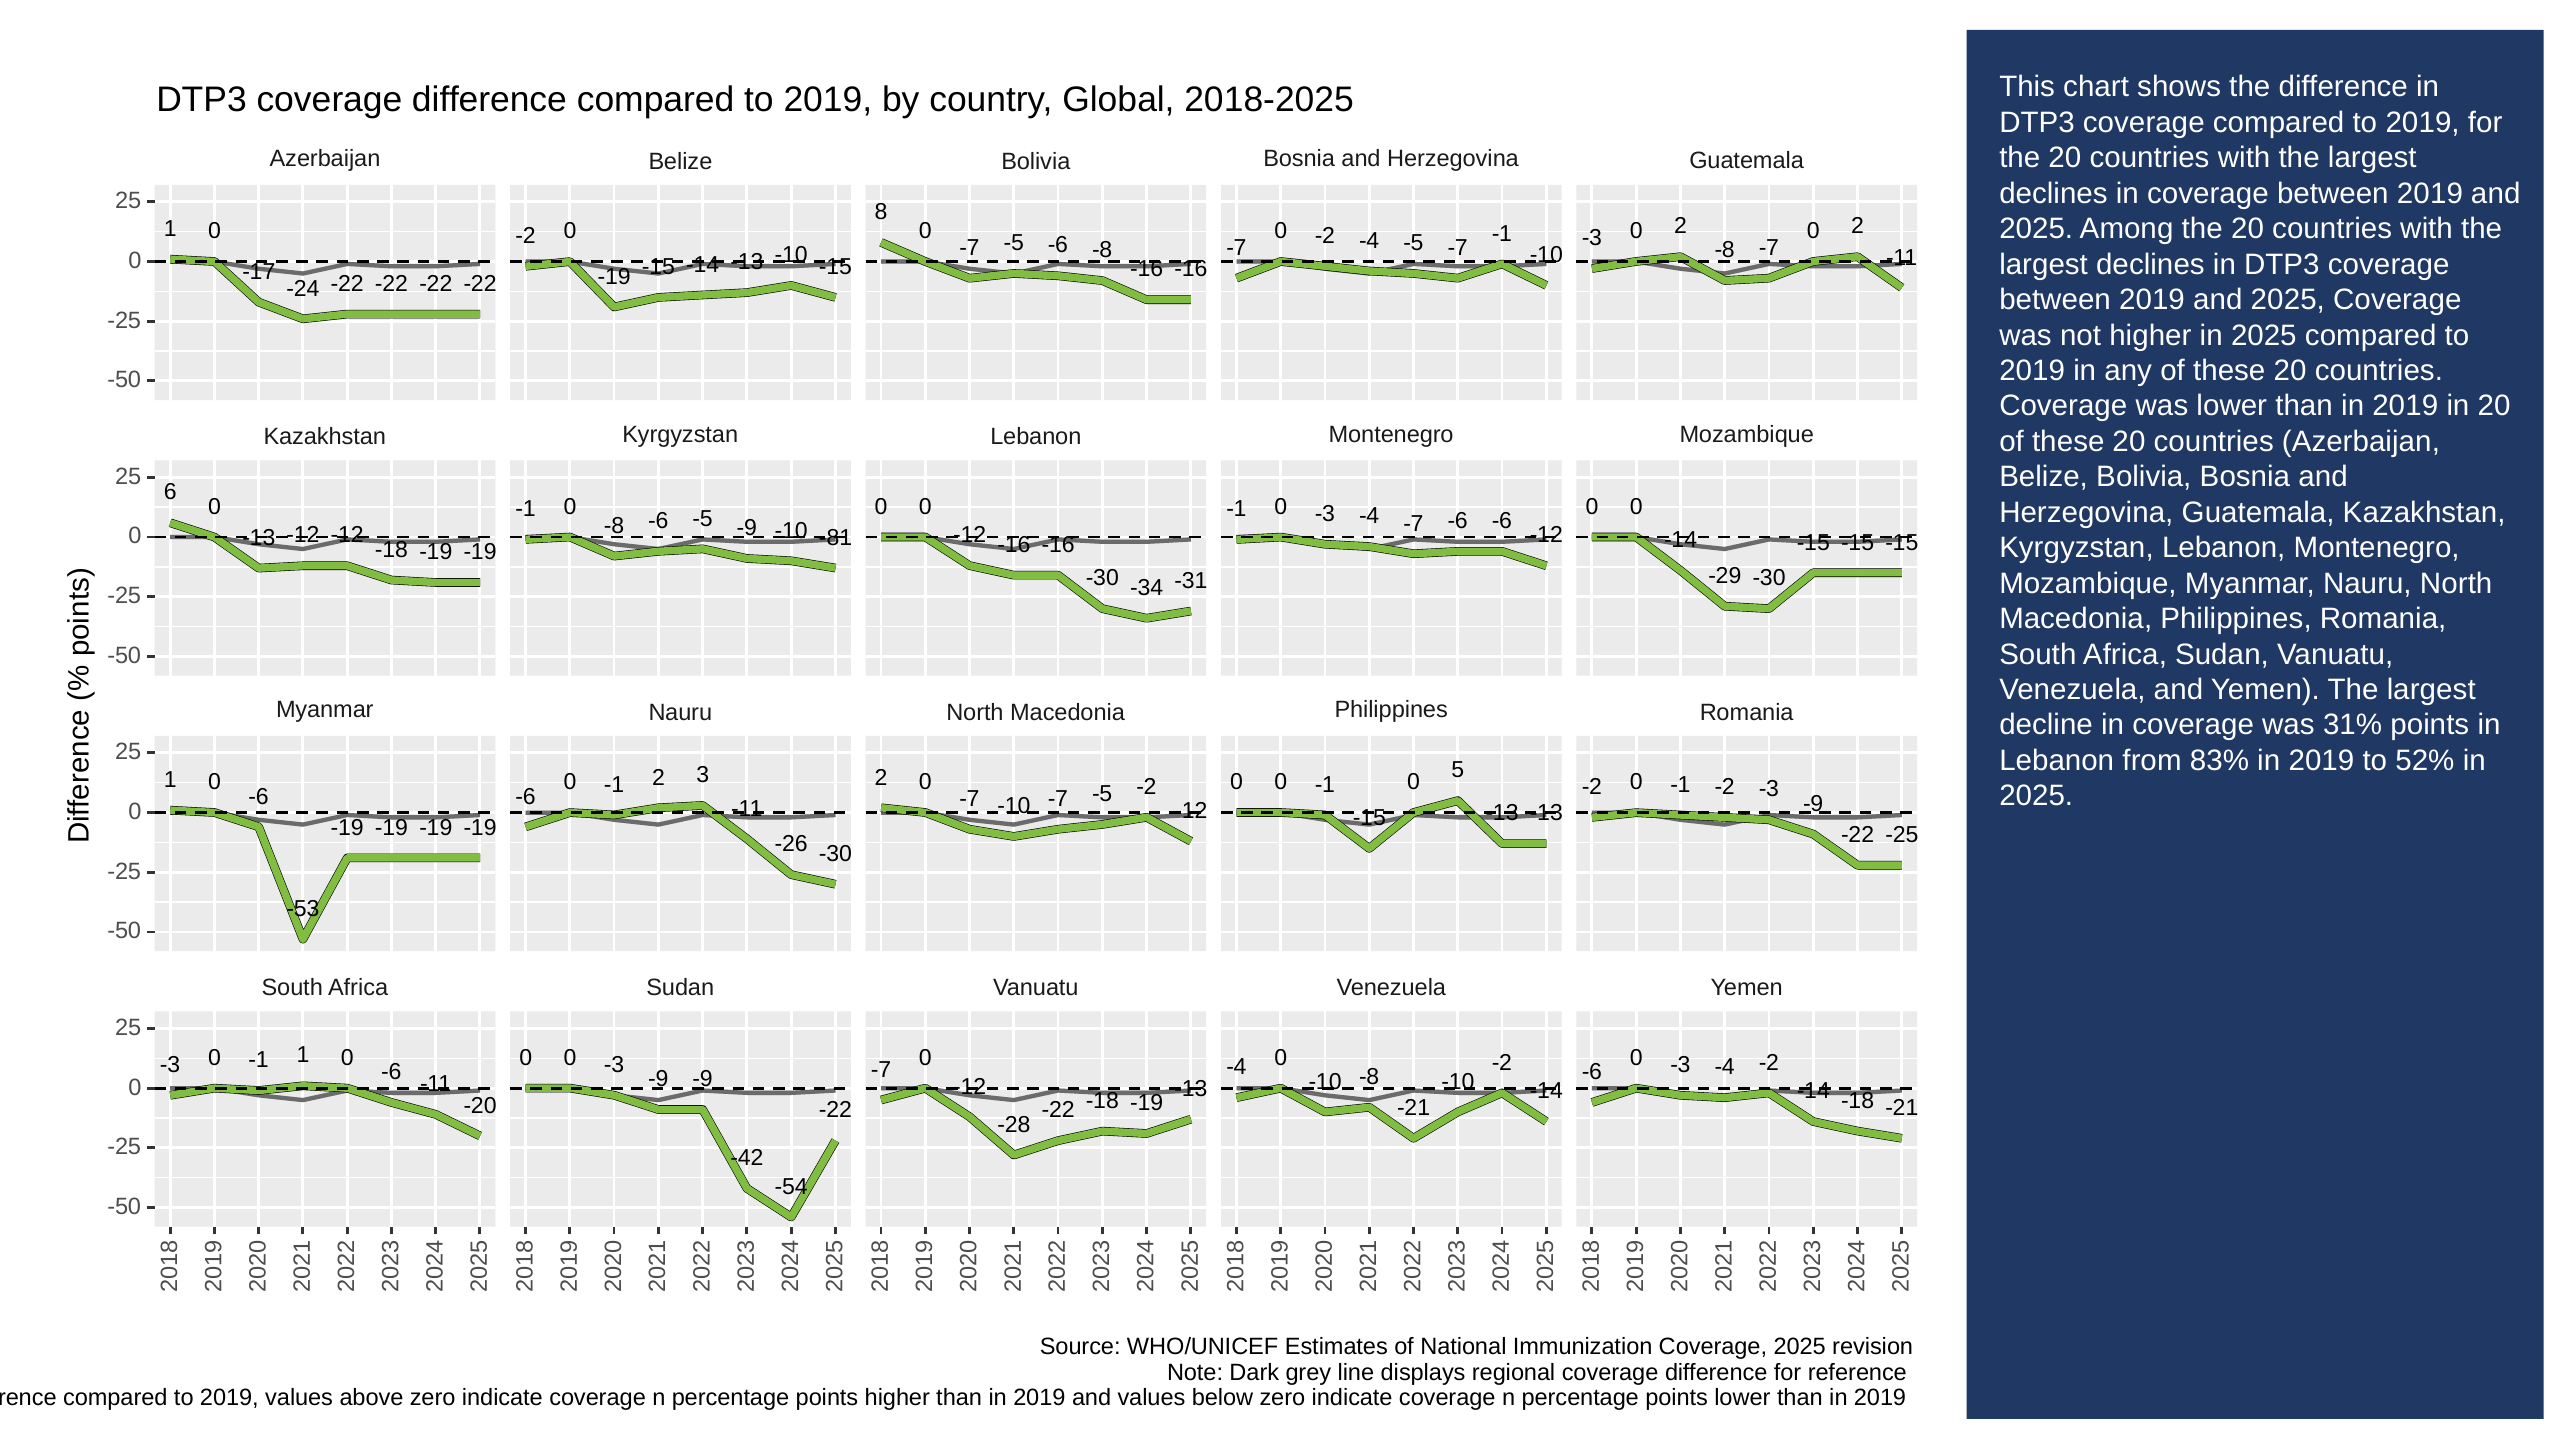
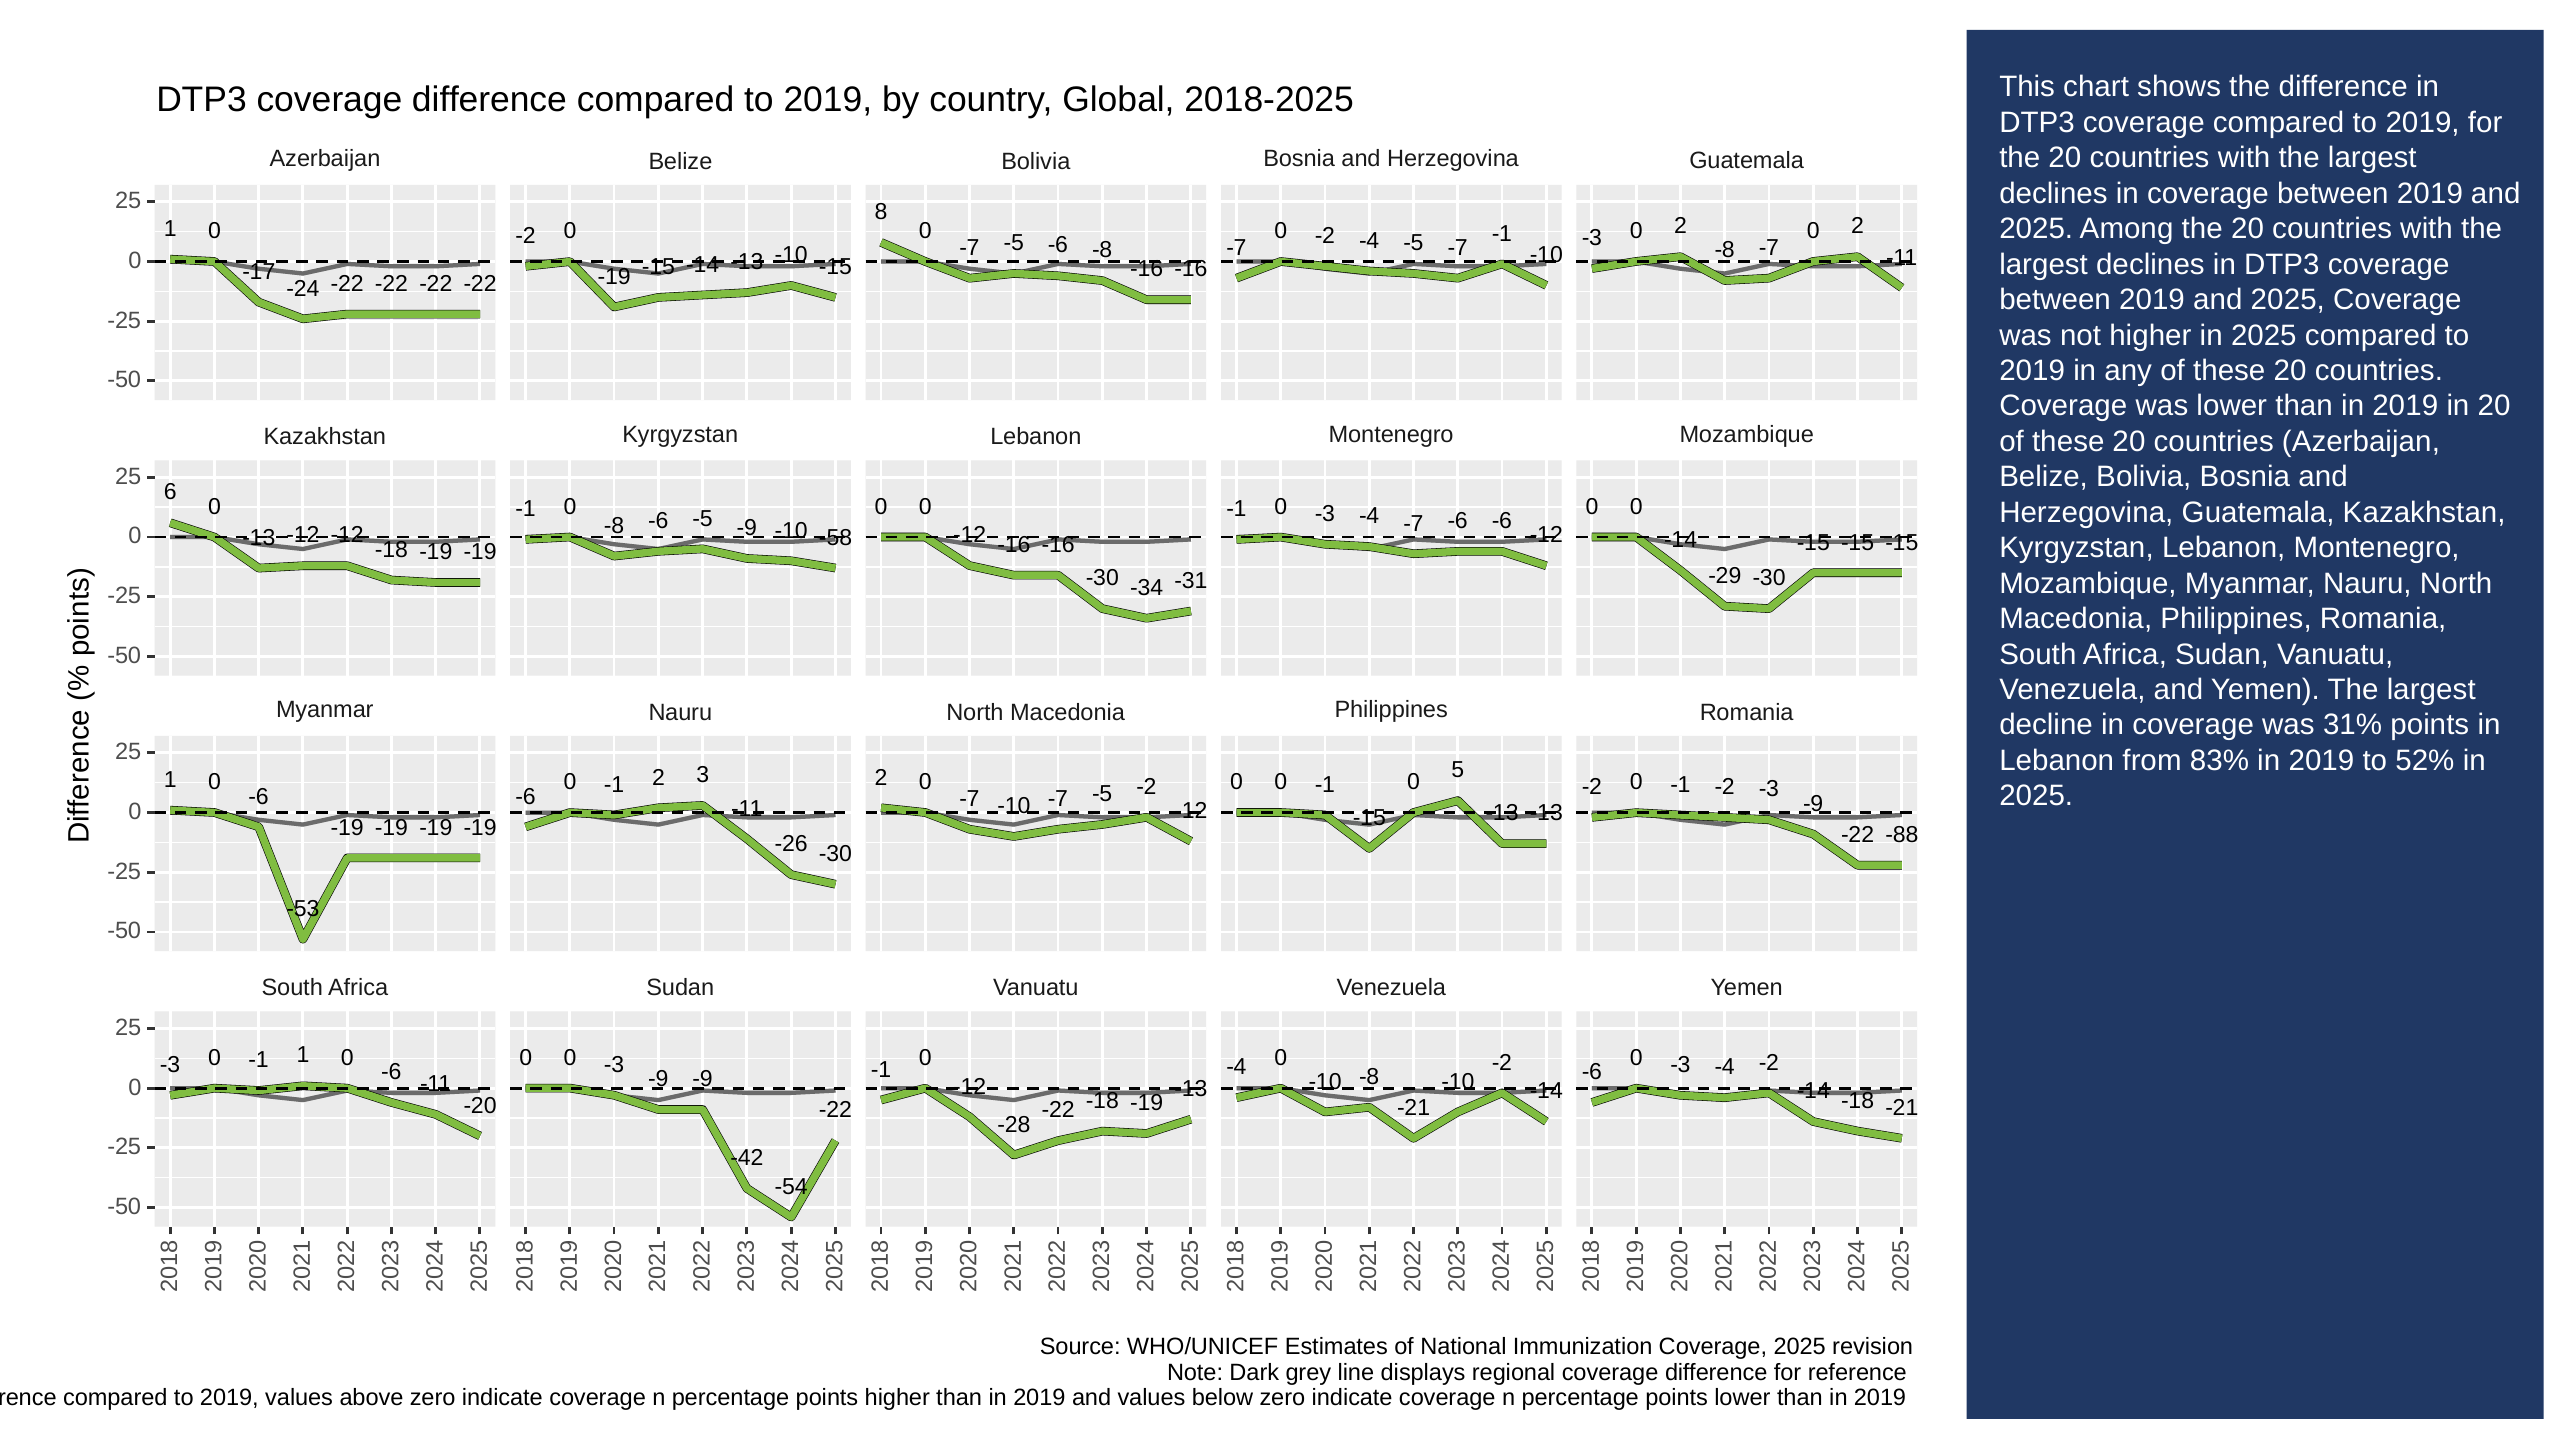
-81: -81 -> -58 (836, 538)
-22 -25: -25 -> -88 (1902, 835)
-7: -7 -> -1 (881, 1070)
